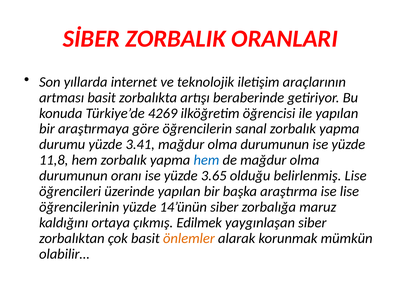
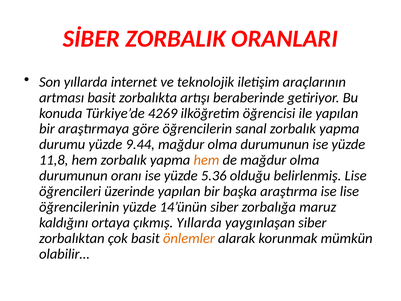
3.41: 3.41 -> 9.44 (140, 144)
hem colour: blue -> orange (206, 160)
3.65: 3.65 -> 5.36 (214, 176)
çıkmış Edilmek: Edilmek -> Yıllarda (199, 223)
